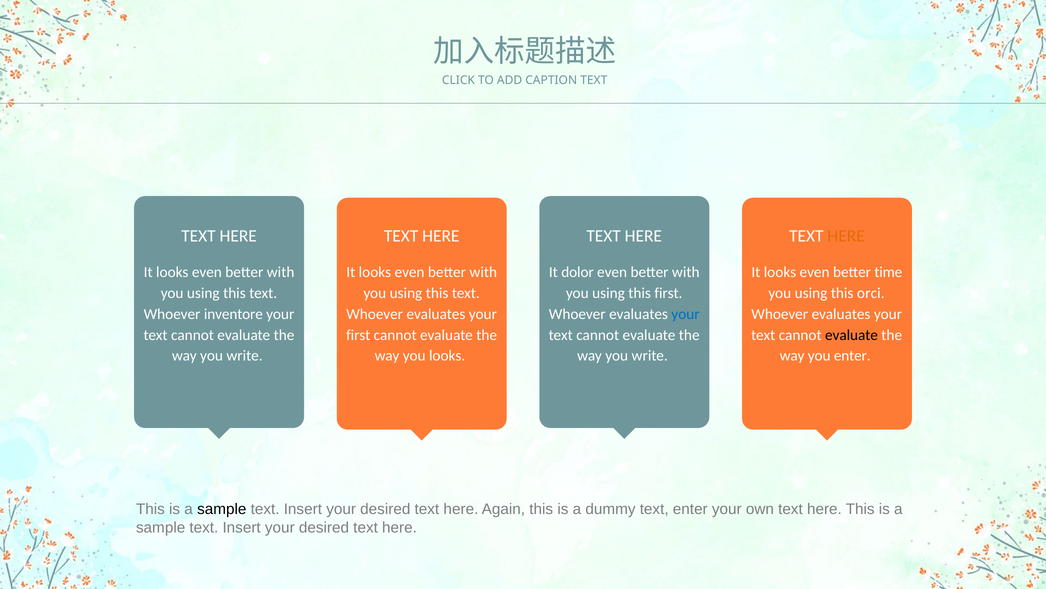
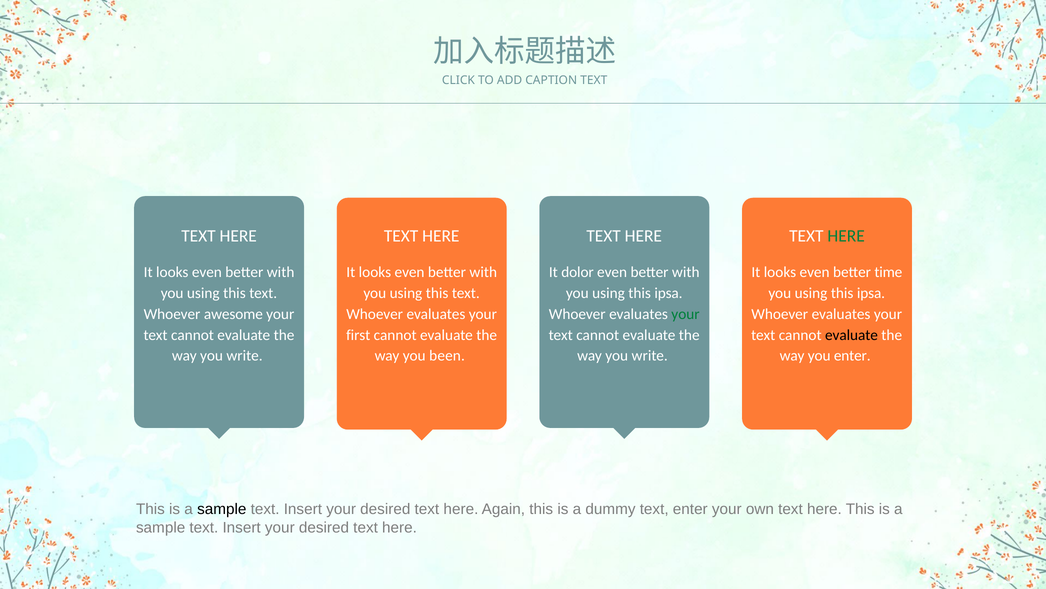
HERE colour: orange -> green (846, 236)
first: first -> ipsa (668, 293)
orci: orci -> ipsa (871, 293)
inventore: inventore -> awesome (233, 314)
your colour: blue -> green (685, 314)
you looks: looks -> been (447, 356)
